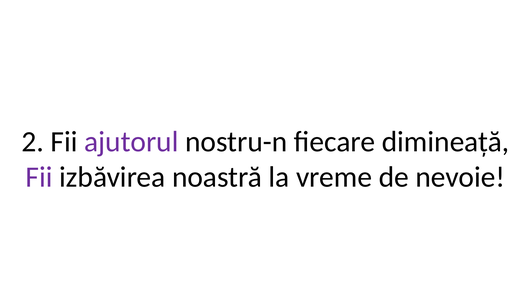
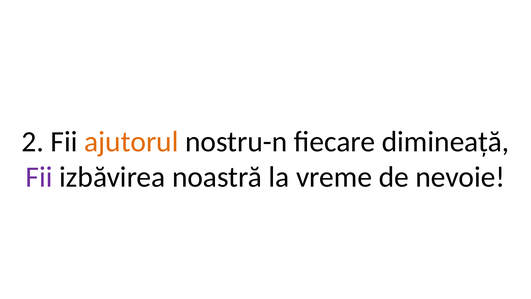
ajutorul colour: purple -> orange (131, 142)
